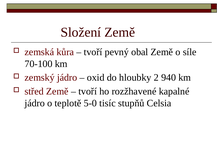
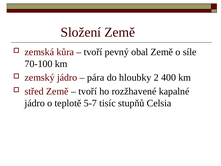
oxid: oxid -> pára (96, 77)
940: 940 -> 400 (169, 77)
5-0: 5-0 -> 5-7 (90, 103)
